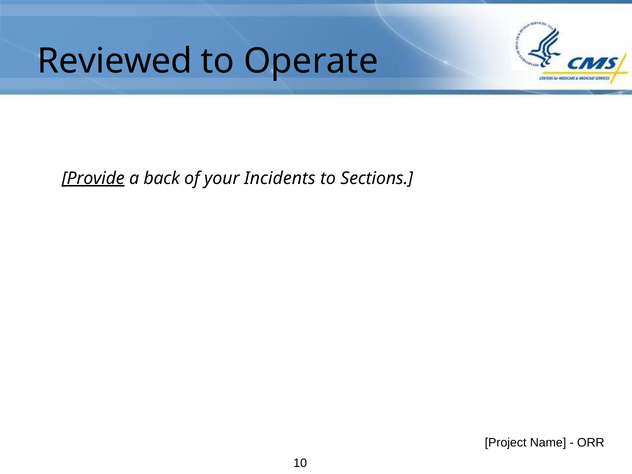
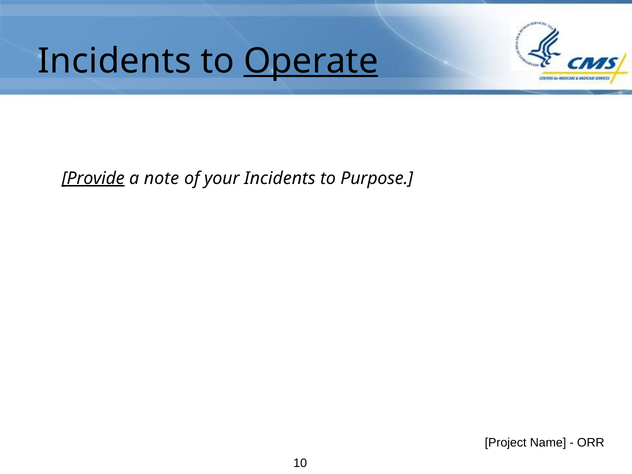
Reviewed: Reviewed -> Incidents (115, 61)
Operate underline: none -> present (311, 61)
back: back -> note (162, 178)
Sections: Sections -> Purpose (377, 178)
